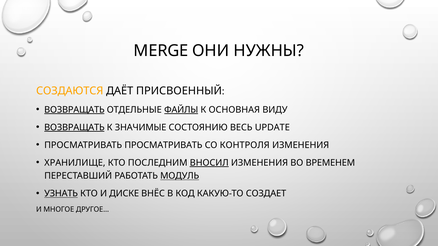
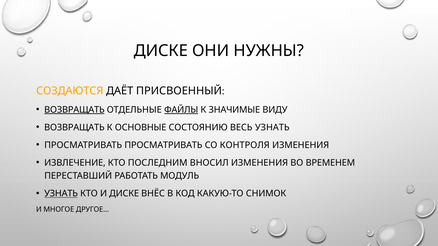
MERGE: MERGE -> ДИСКЕ (161, 51)
ОСНОВНАЯ: ОСНОВНАЯ -> ЗНАЧИМЫЕ (234, 110)
ВОЗВРАЩАТЬ underline: present -> none (74, 128)
ЗНАЧИМЫЕ: ЗНАЧИМЫЕ -> ОСНОВНЫЕ (141, 128)
ВЕСЬ UPDATE: UPDATE -> УЗНАТЬ (272, 128)
ХРАНИЛИЩЕ: ХРАНИЛИЩЕ -> ИЗВЛЕЧЕНИЕ (75, 163)
ВНОСИЛ underline: present -> none (209, 163)
МОДУЛЬ underline: present -> none (180, 176)
СОЗДАЕТ: СОЗДАЕТ -> СНИМОК (266, 194)
